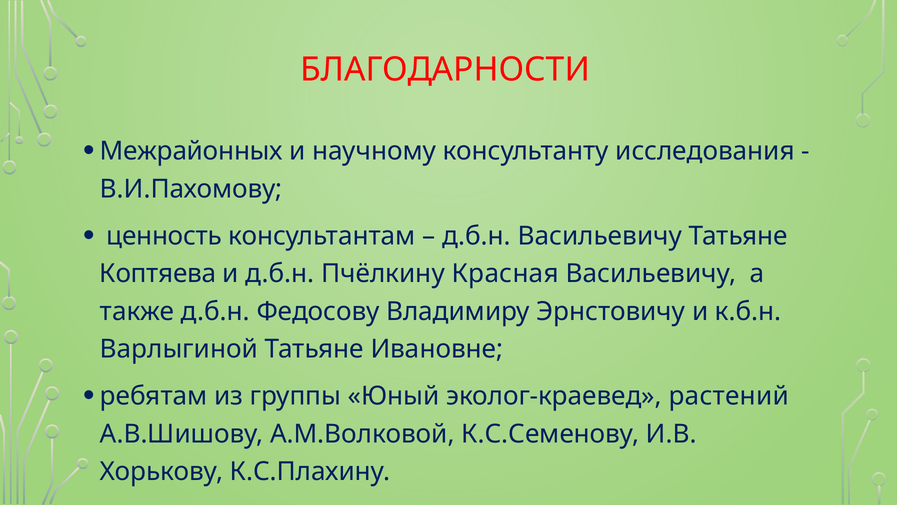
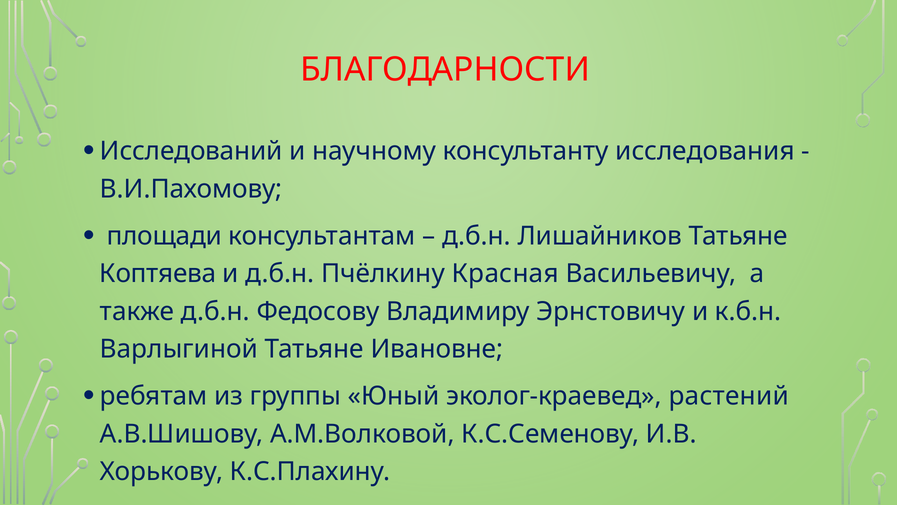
Межрайонных: Межрайонных -> Исследований (191, 151)
ценность: ценность -> площади (164, 236)
д.б.н Васильевичу: Васильевичу -> Лишайников (600, 236)
